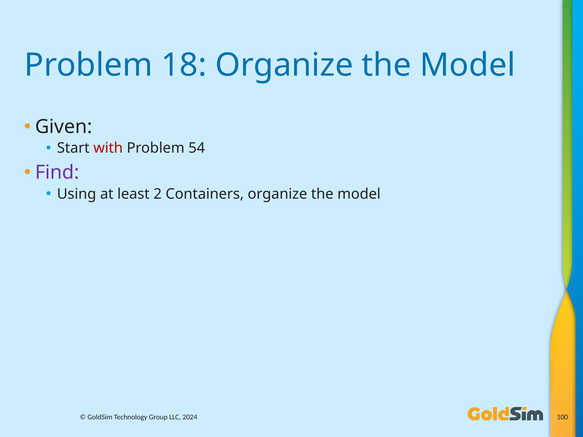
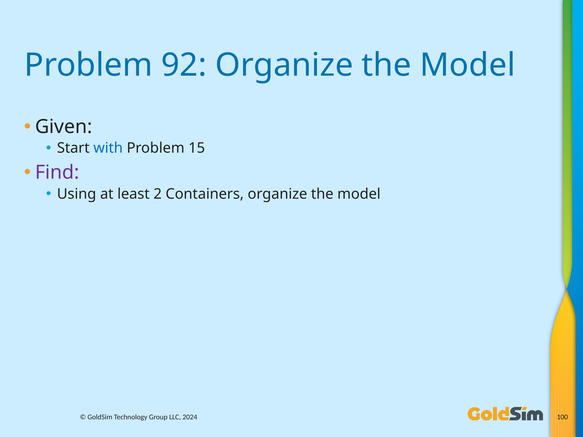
18: 18 -> 92 (184, 65)
with colour: red -> blue (108, 148)
54: 54 -> 15 (197, 148)
